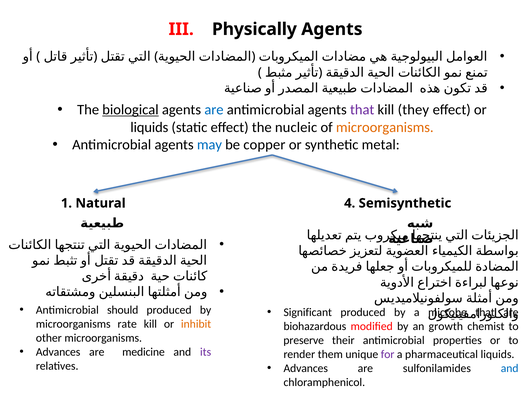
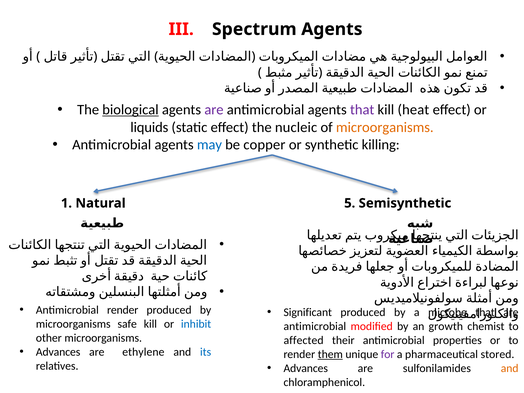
Physically: Physically -> Spectrum (254, 29)
are colour: blue -> purple (214, 110)
they: they -> heat (413, 110)
metal: metal -> killing (381, 145)
4: 4 -> 5 (350, 203)
Antimicrobial should: should -> render (123, 310)
rate: rate -> safe (127, 324)
inhibit colour: orange -> blue (196, 324)
biohazardous: biohazardous -> antimicrobial (315, 326)
preserve: preserve -> affected (304, 340)
medicine: medicine -> ethylene (143, 352)
its colour: purple -> blue (206, 352)
them underline: none -> present (330, 354)
pharmaceutical liquids: liquids -> stored (497, 354)
and colour: blue -> orange (510, 368)
